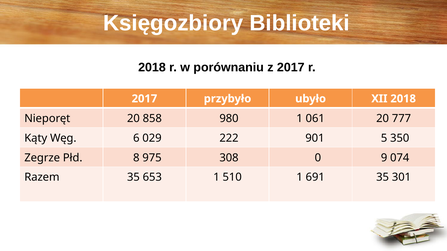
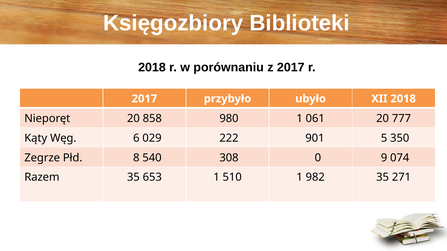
975: 975 -> 540 (152, 158)
691: 691 -> 982 (315, 178)
301: 301 -> 271 (401, 178)
